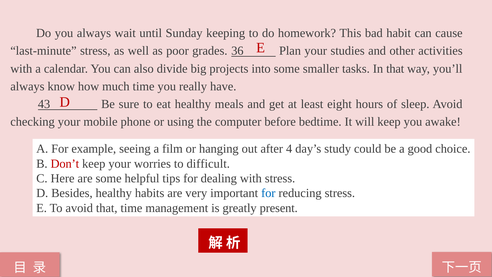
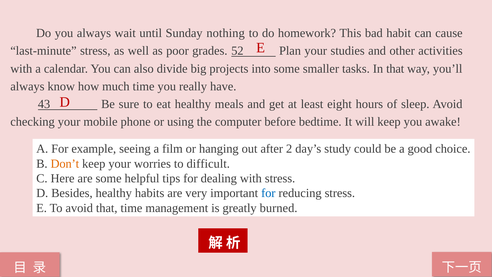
keeping: keeping -> nothing (226, 33)
36: 36 -> 52 (237, 51)
4: 4 -> 2 (289, 149)
Don’t colour: red -> orange (65, 164)
present: present -> burned (279, 208)
